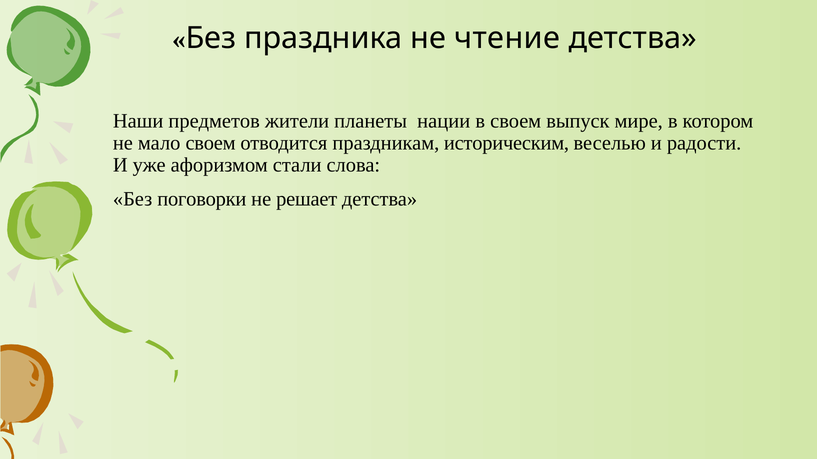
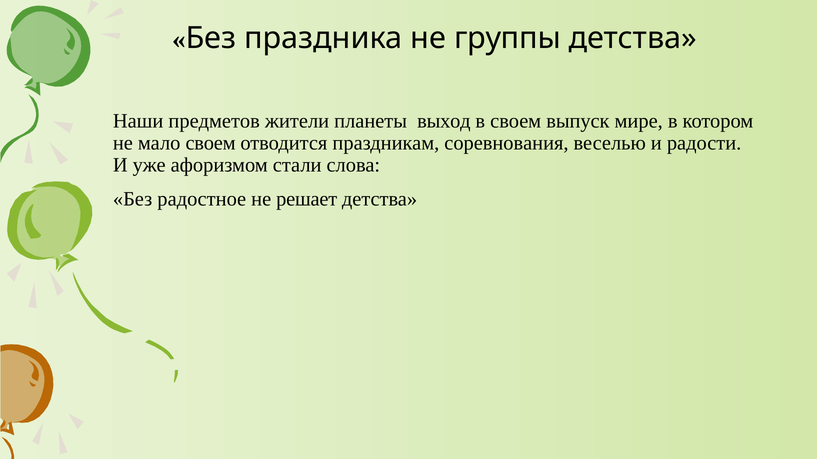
чтение: чтение -> группы (507, 38)
нации: нации -> выход (444, 121)
историческим: историческим -> соревнования (506, 143)
поговорки: поговорки -> радостное (202, 199)
